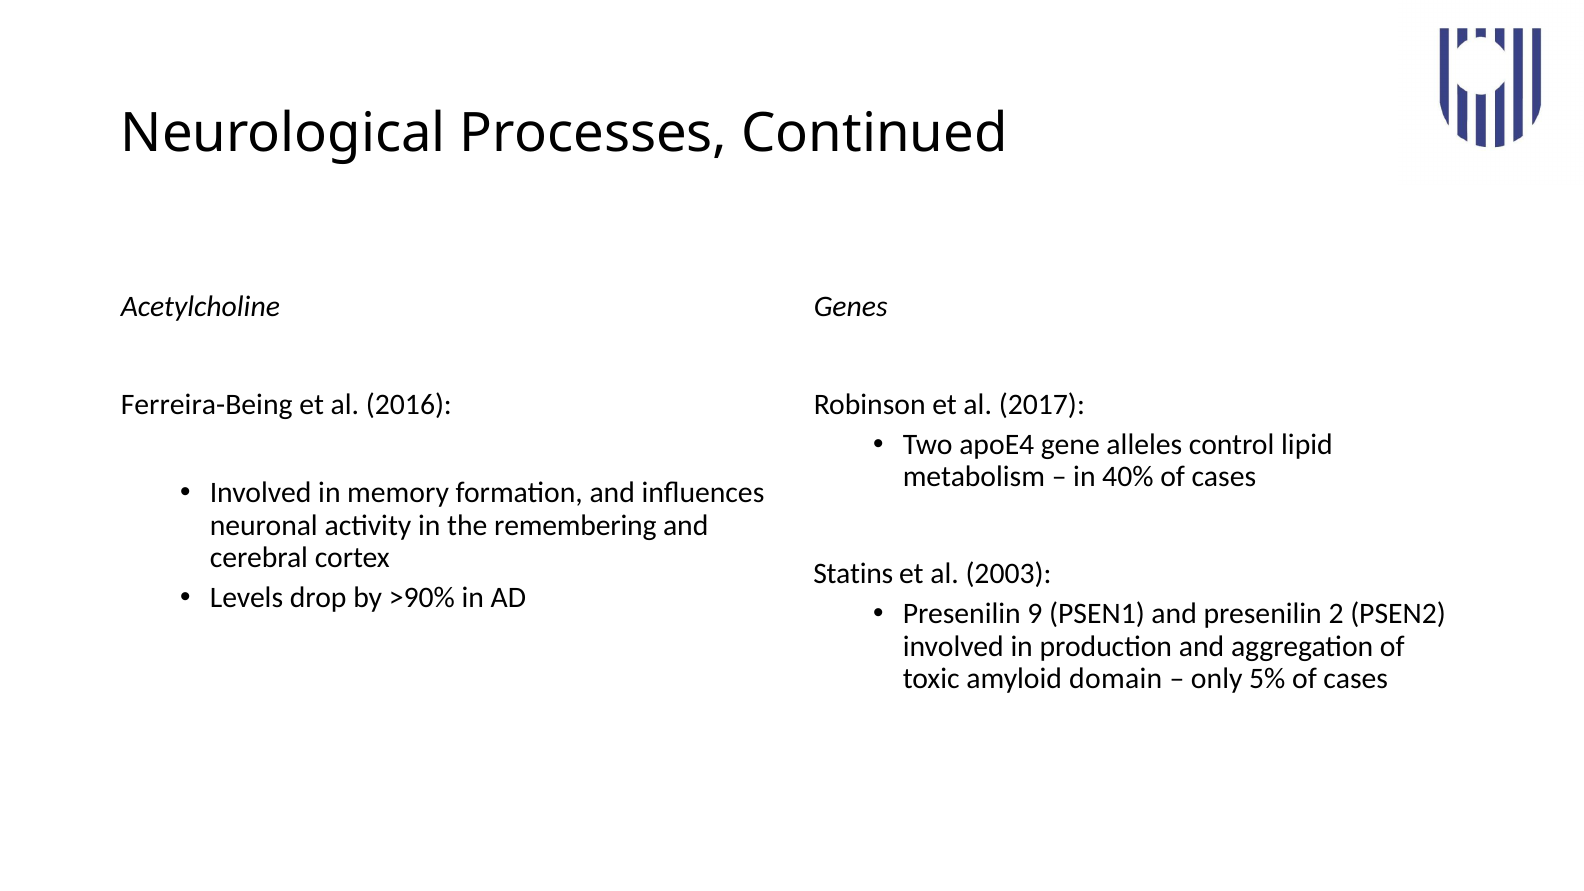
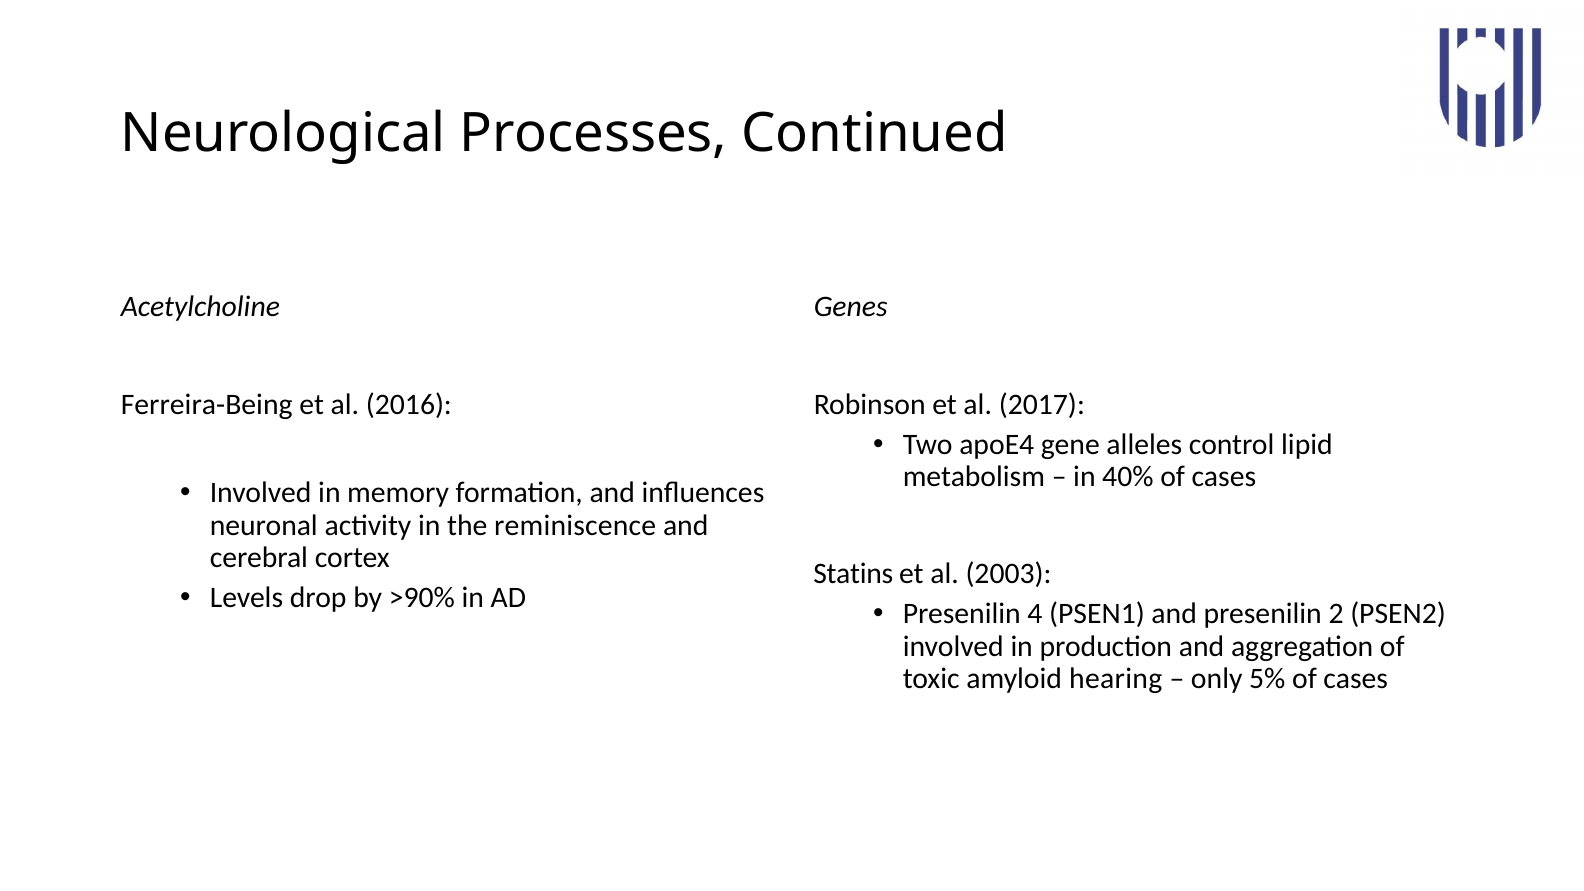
remembering: remembering -> reminiscence (575, 525)
9: 9 -> 4 (1035, 614)
domain: domain -> hearing (1116, 678)
